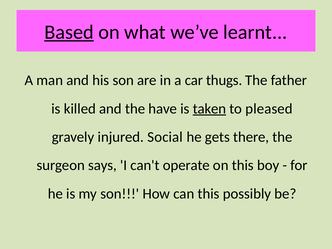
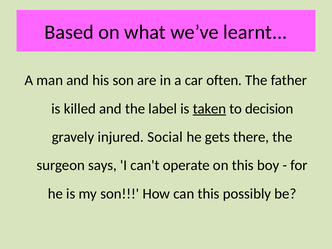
Based underline: present -> none (69, 32)
thugs: thugs -> often (224, 80)
have: have -> label (163, 109)
pleased: pleased -> decision (269, 109)
